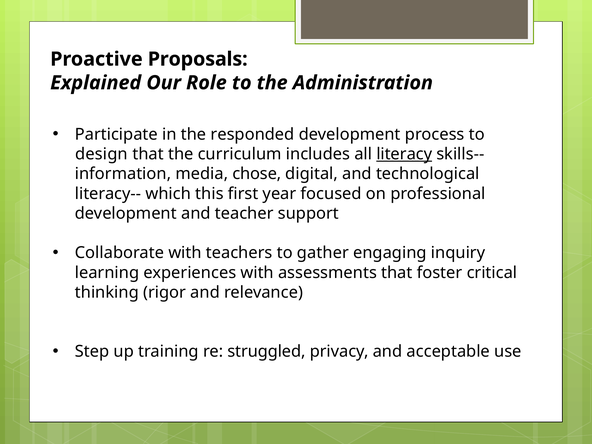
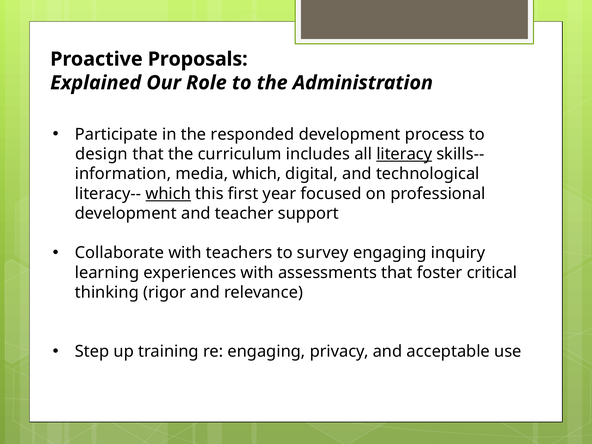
media chose: chose -> which (257, 174)
which underline: none -> present (168, 194)
gather: gather -> survey (323, 253)
re struggled: struggled -> engaging (266, 352)
